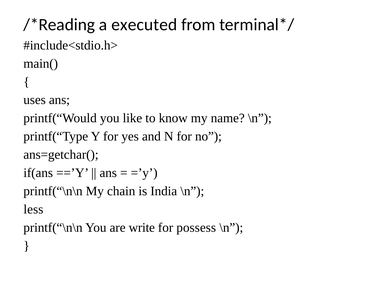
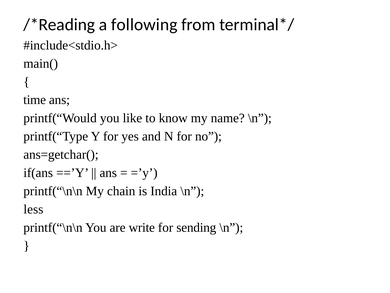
executed: executed -> following (144, 25)
uses: uses -> time (35, 100)
possess: possess -> sending (196, 227)
